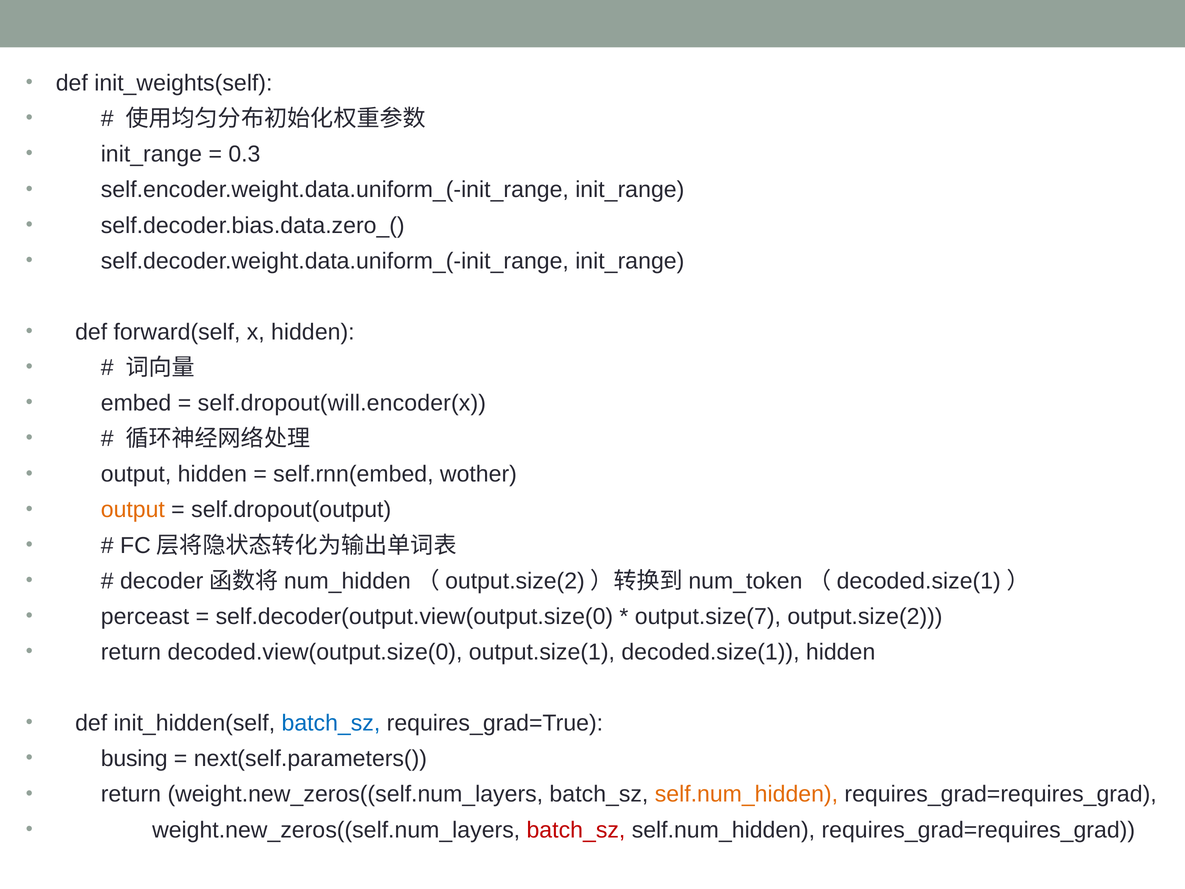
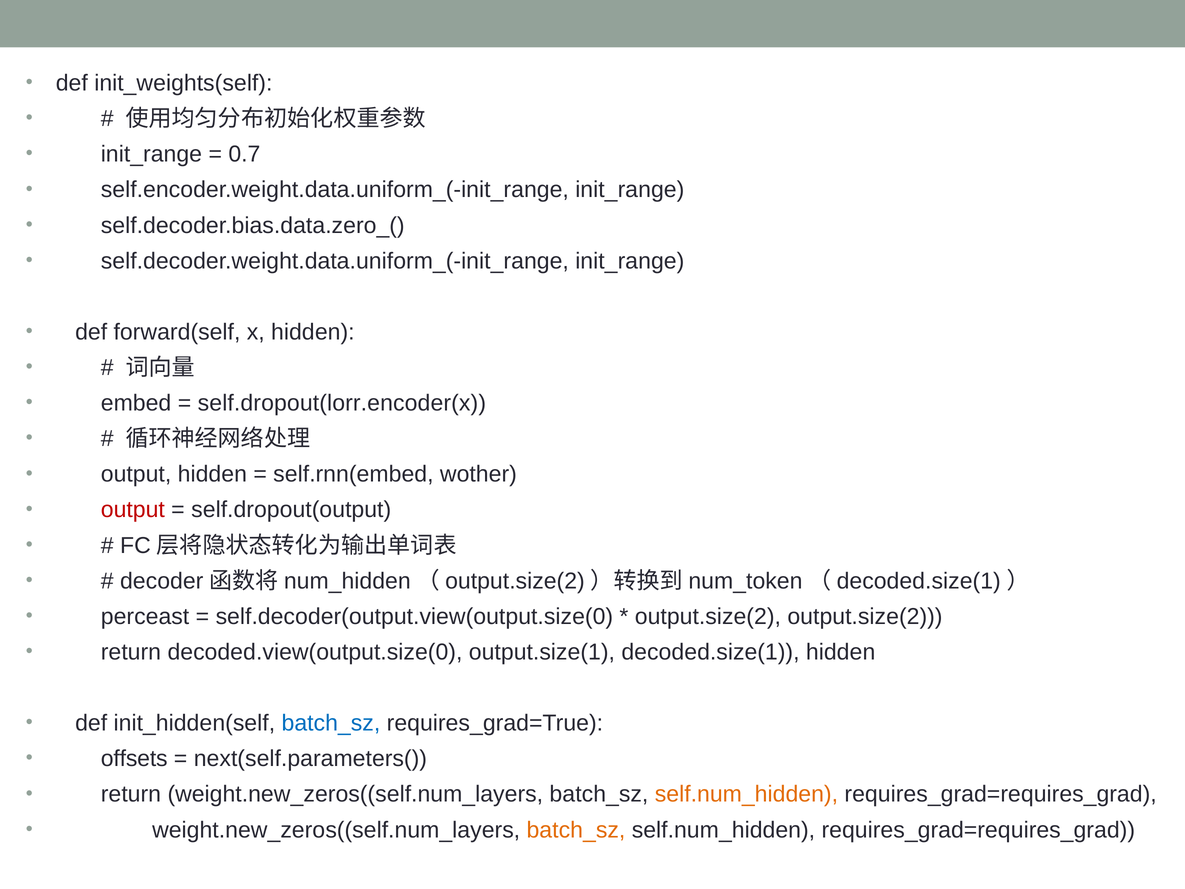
0.3: 0.3 -> 0.7 (244, 154)
self.dropout(will.encoder(x: self.dropout(will.encoder(x -> self.dropout(lorr.encoder(x (342, 403)
output colour: orange -> red (133, 510)
output.size(7: output.size(7 -> output.size(2 (708, 616)
busing: busing -> offsets (134, 759)
batch_sz colour: red -> orange (576, 830)
